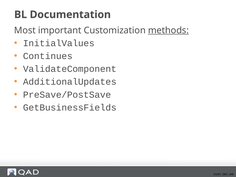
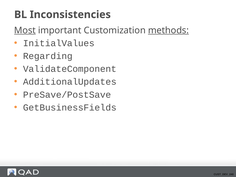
Documentation: Documentation -> Inconsistencies (70, 15)
Most underline: none -> present (25, 30)
Continues: Continues -> Regarding (48, 56)
